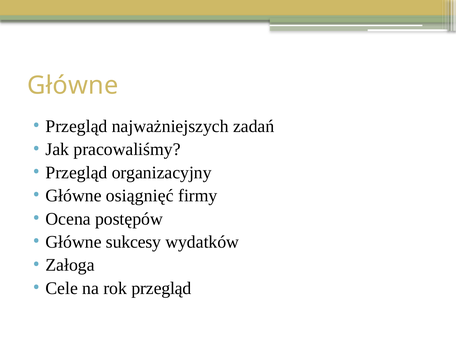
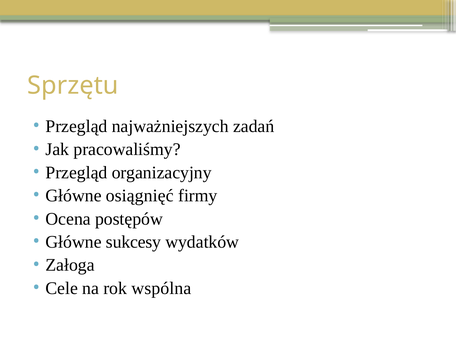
Główne: Główne -> Sprzętu (73, 85)
rok przegląd: przegląd -> wspólna (161, 288)
